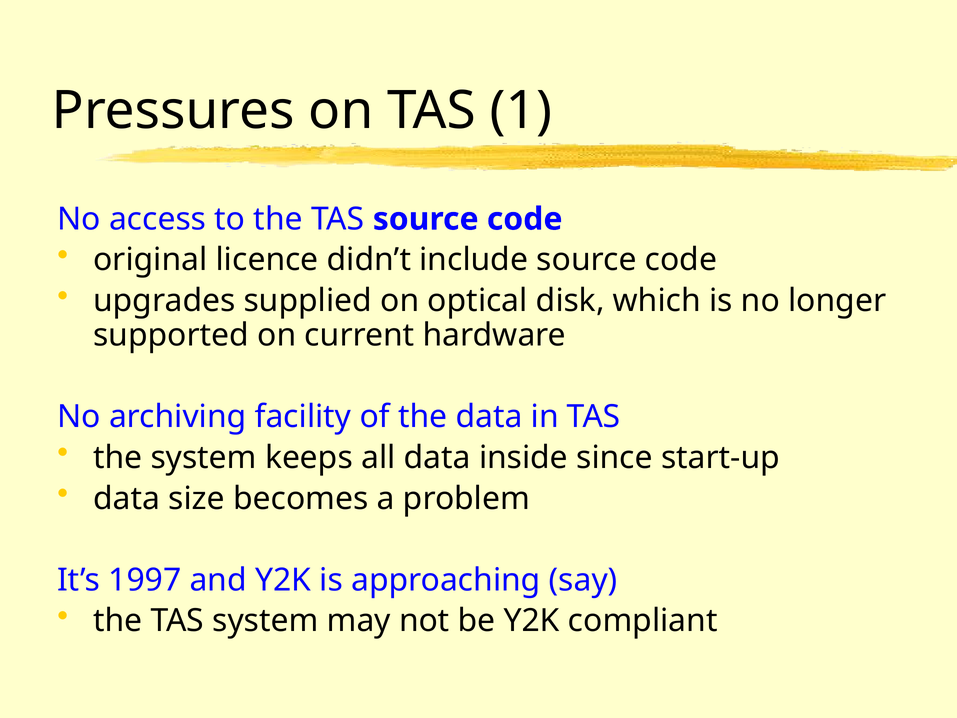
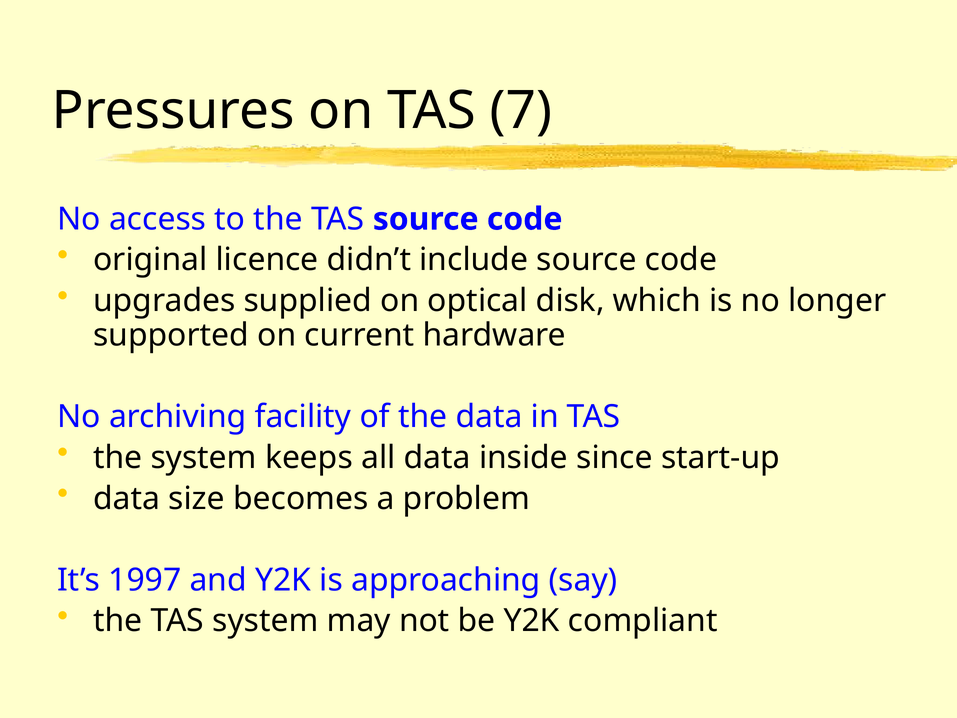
1: 1 -> 7 (521, 111)
